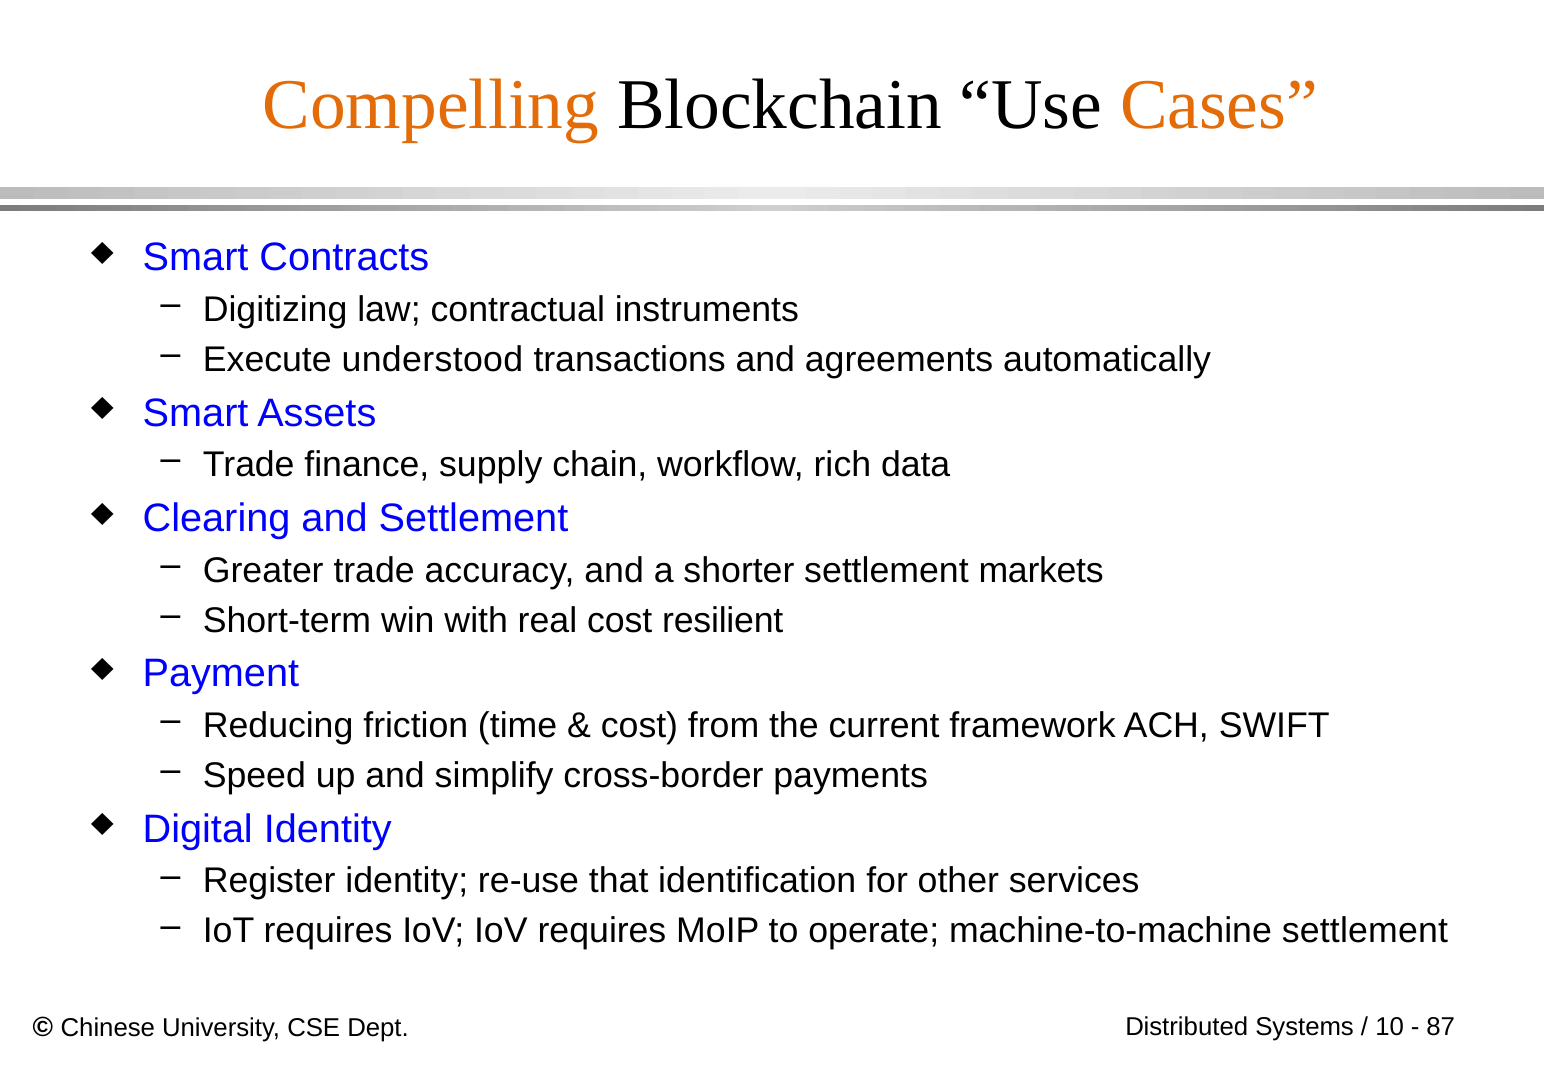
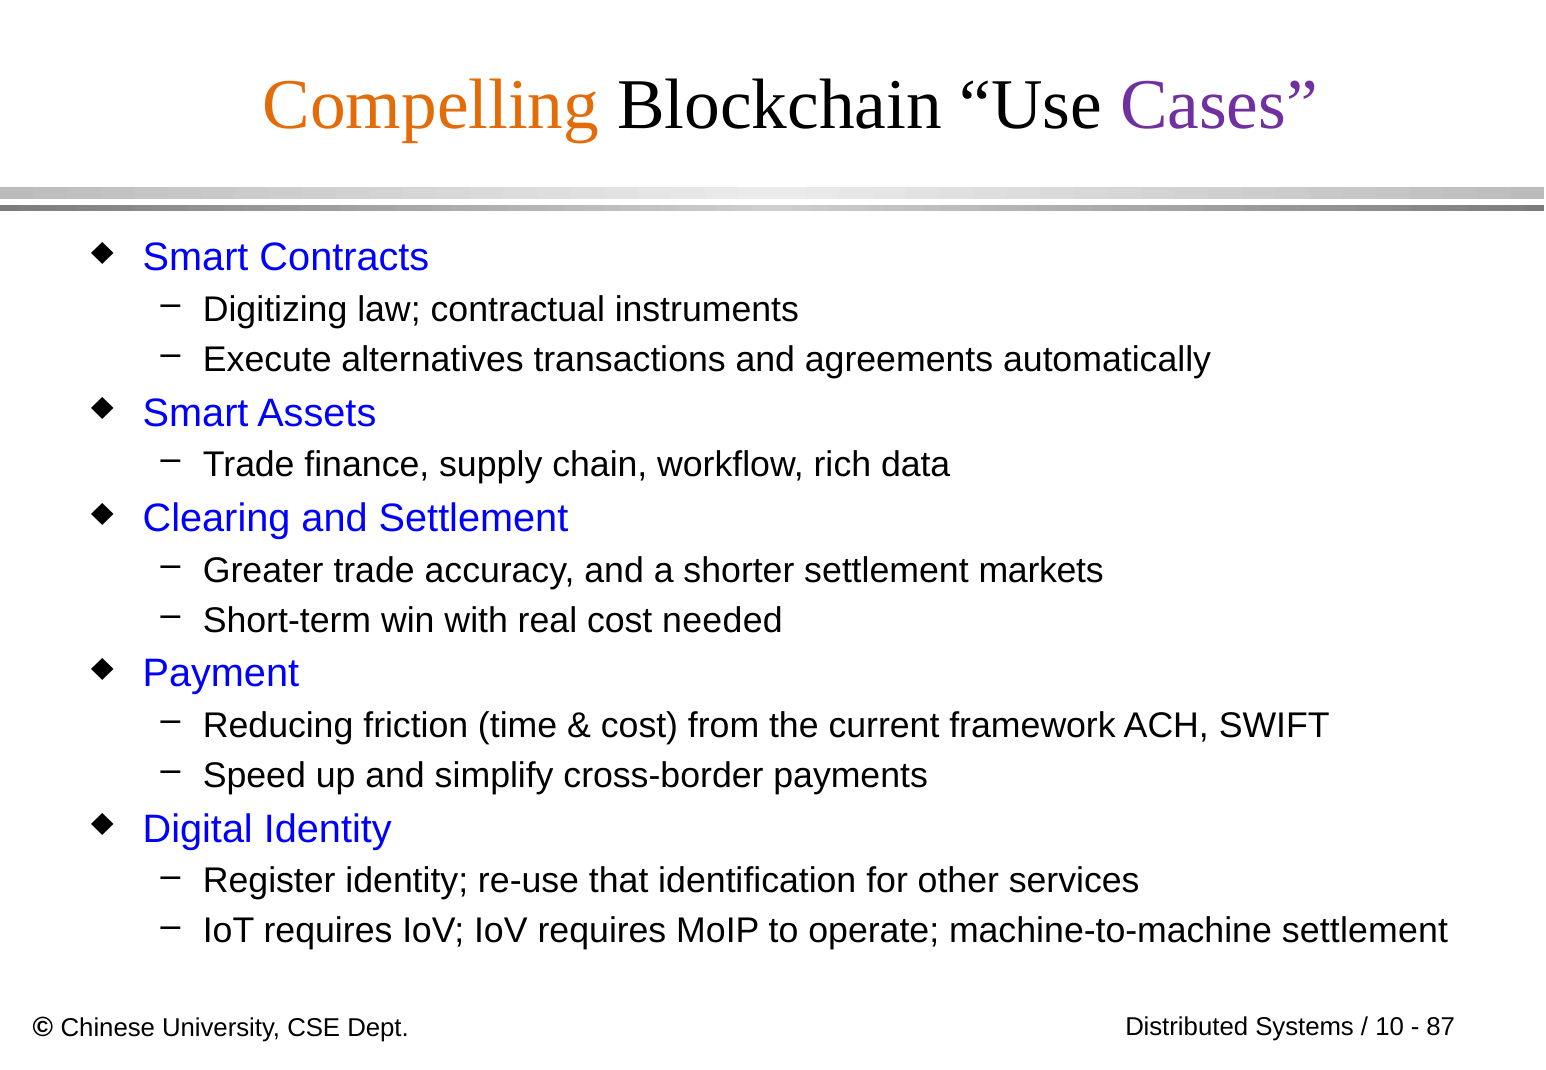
Cases colour: orange -> purple (1219, 105)
understood: understood -> alternatives (433, 360)
resilient: resilient -> needed (722, 621)
